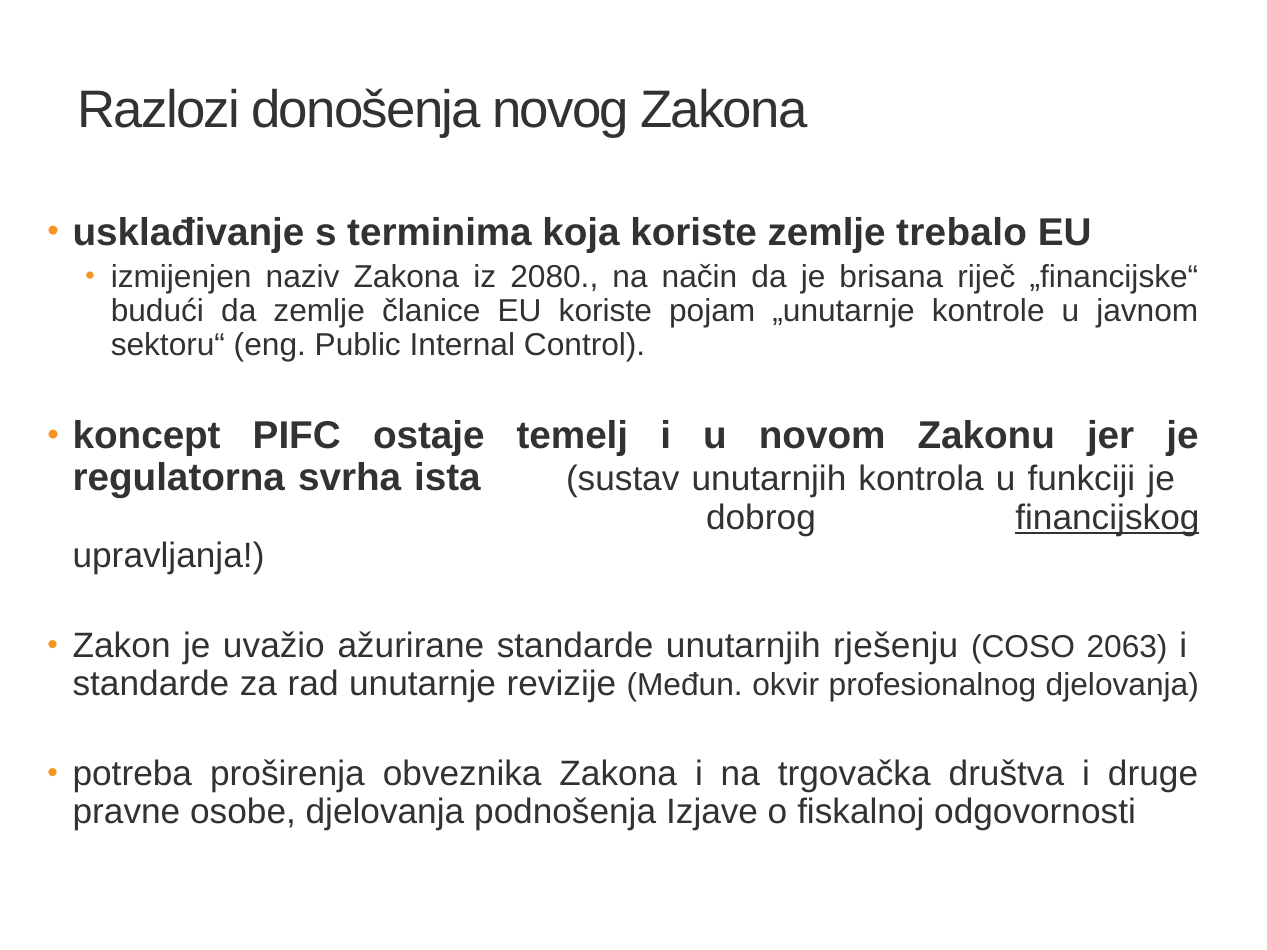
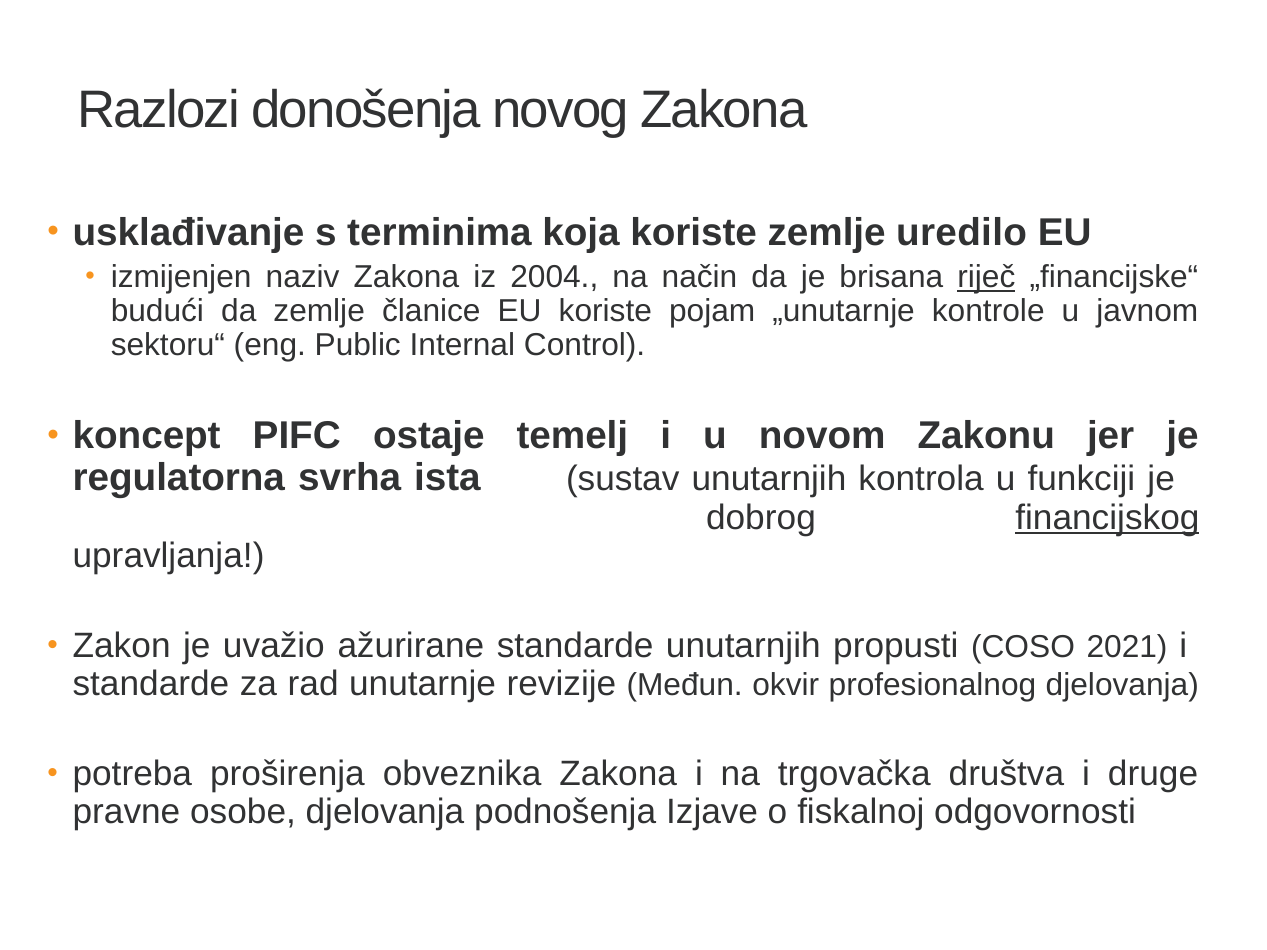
trebalo: trebalo -> uredilo (962, 233)
2080: 2080 -> 2004 (554, 277)
riječ underline: none -> present (986, 277)
rješenju: rješenju -> propusti (896, 646)
2063: 2063 -> 2021 (1127, 647)
